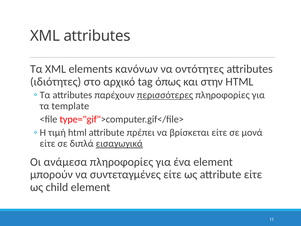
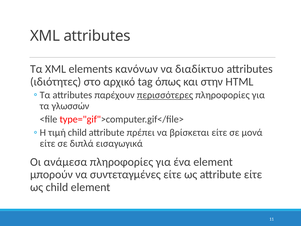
οντότητες: οντότητες -> διαδίκτυο (199, 69)
template: template -> γλωσσών (70, 106)
τιμή html: html -> child (77, 133)
εισαγωγικά underline: present -> none (119, 143)
